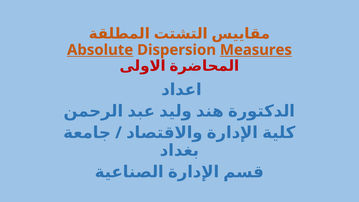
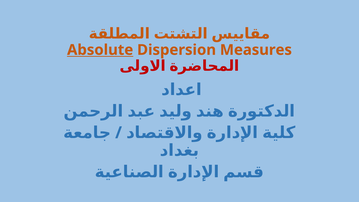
Measures underline: present -> none (256, 50)
